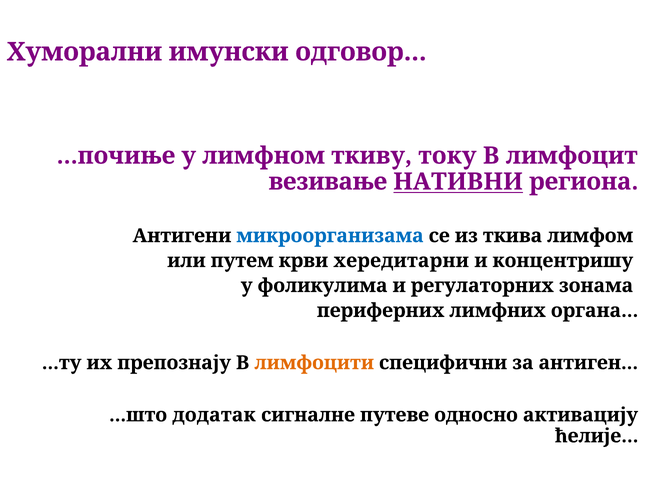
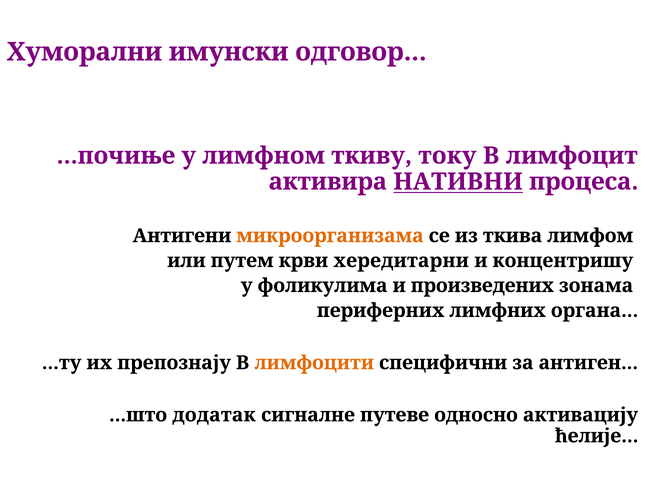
везивање: везивање -> активира (328, 182)
региона: региона -> процеса (584, 182)
микроорганизама colour: blue -> orange (330, 236)
регулаторних: регулаторних -> произведених (482, 286)
